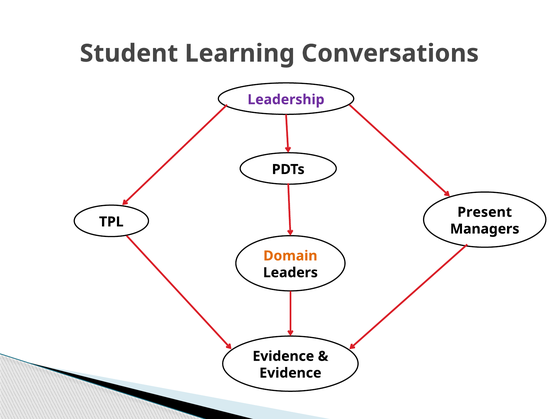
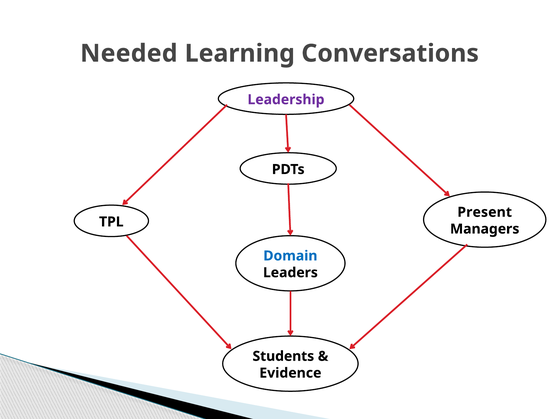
Student: Student -> Needed (129, 53)
Domain colour: orange -> blue (290, 256)
Evidence: Evidence -> Students (283, 356)
